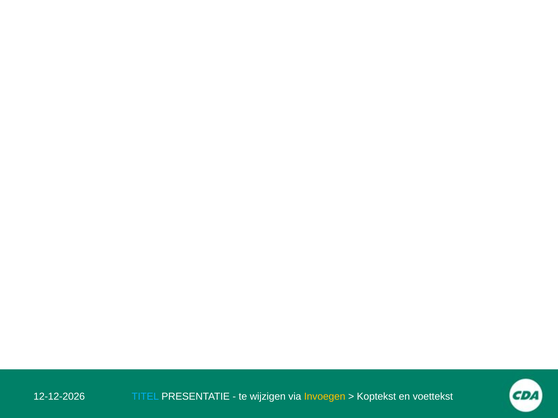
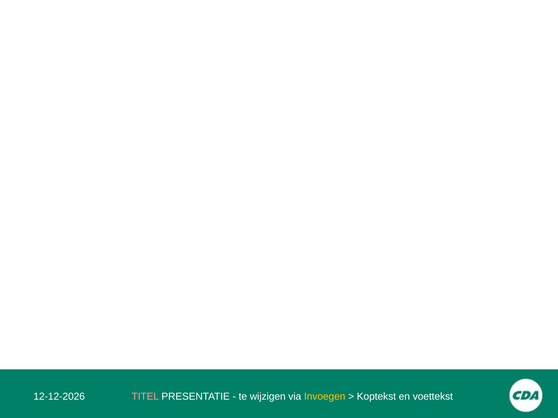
TITEL colour: light blue -> pink (145, 397)
